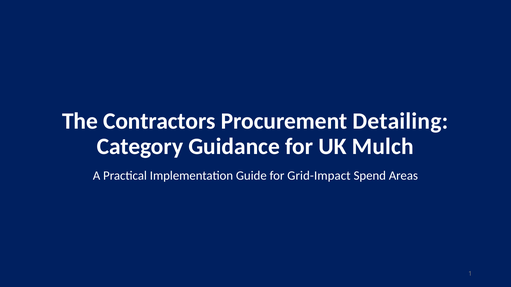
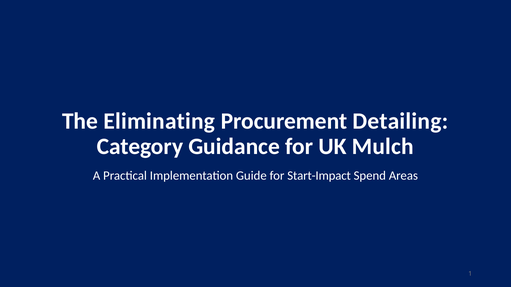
Contractors: Contractors -> Eliminating (159, 121)
Grid-Impact: Grid-Impact -> Start-Impact (319, 176)
